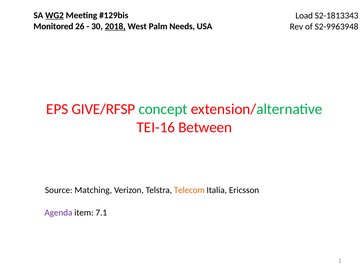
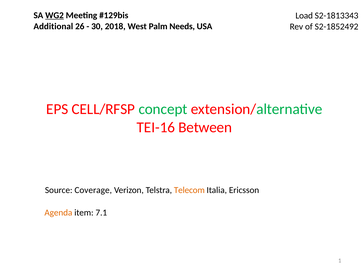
Monitored: Monitored -> Additional (53, 26)
2018 underline: present -> none (115, 26)
S2-9963948: S2-9963948 -> S2-1852492 (337, 26)
GIVE/RFSP: GIVE/RFSP -> CELL/RFSP (103, 109)
Matching: Matching -> Coverage (93, 190)
Agenda colour: purple -> orange (58, 212)
